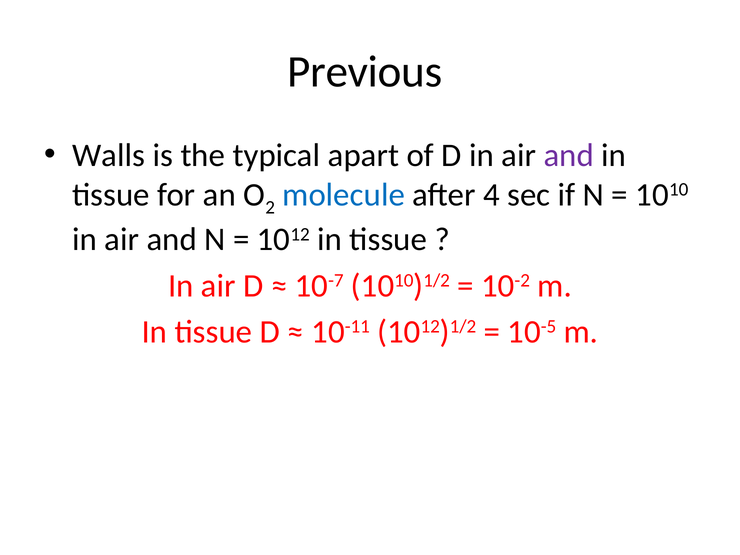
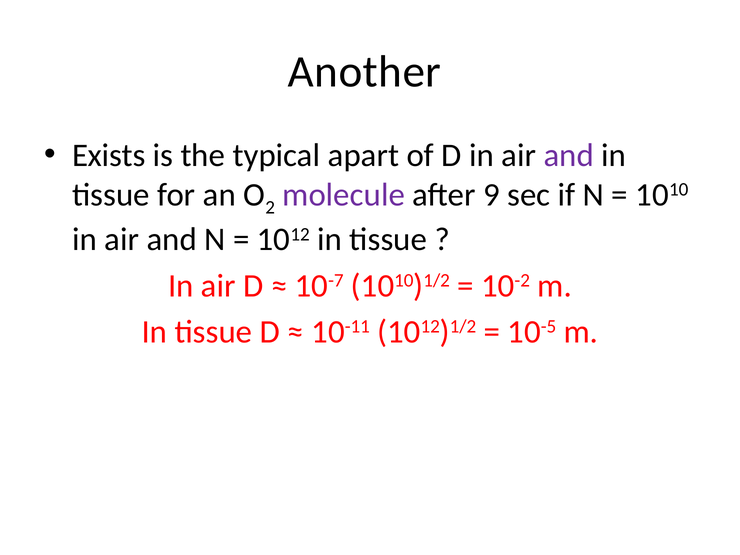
Previous: Previous -> Another (364, 72)
Walls: Walls -> Exists (109, 155)
molecule colour: blue -> purple (344, 195)
4: 4 -> 9 (491, 195)
